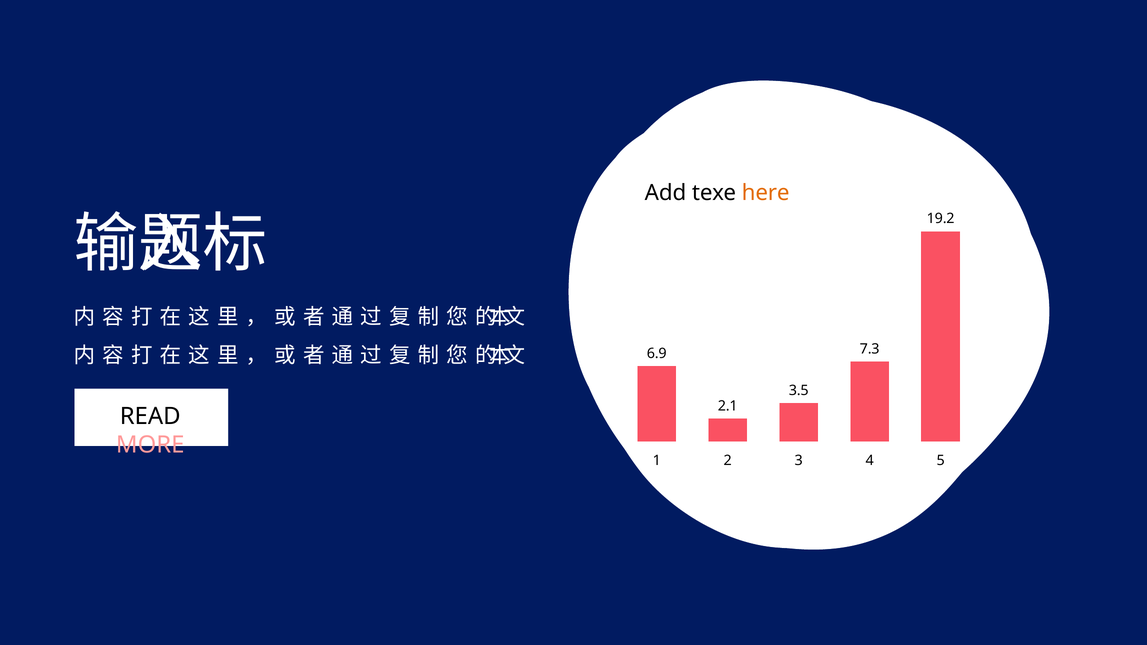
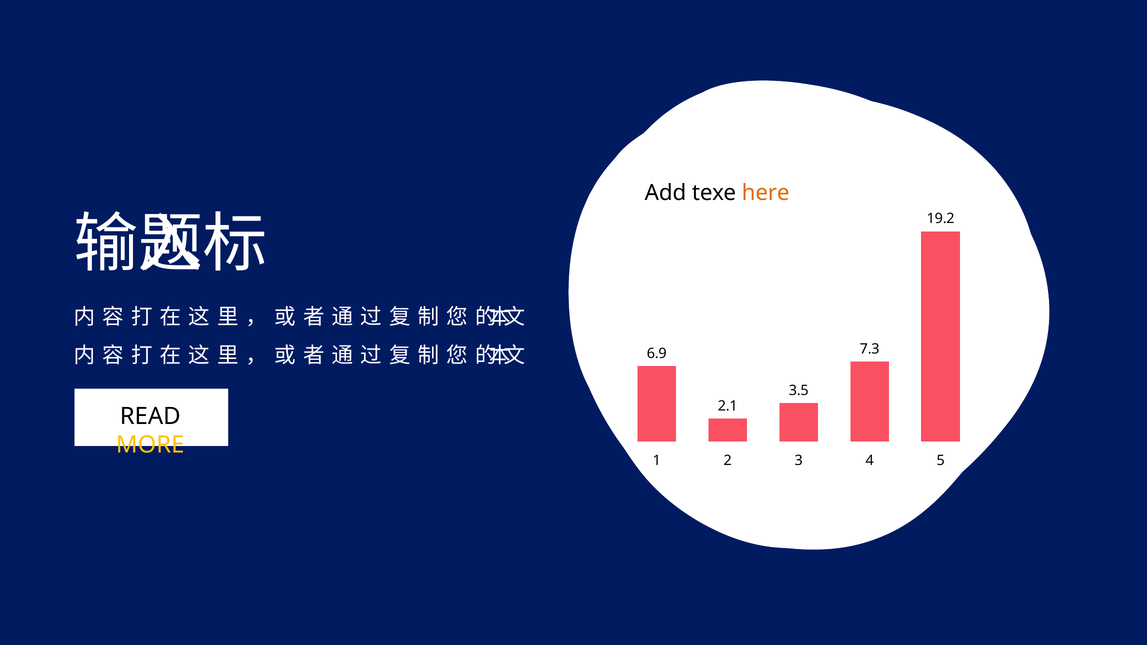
MORE colour: pink -> yellow (150, 445)
